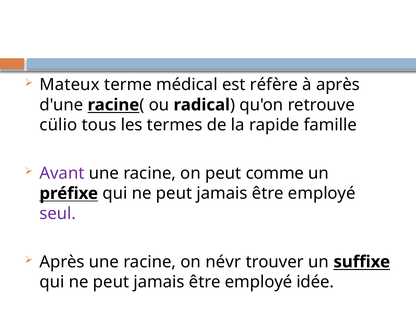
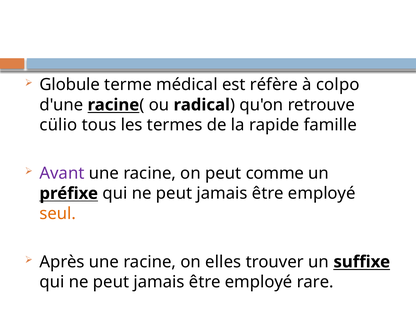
Mateux: Mateux -> Globule (70, 85)
à après: après -> colpo (338, 85)
seul colour: purple -> orange (58, 214)
névr: névr -> elles (223, 262)
idée: idée -> rare (315, 282)
